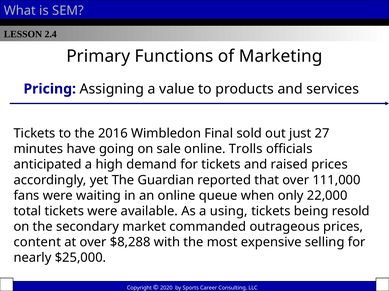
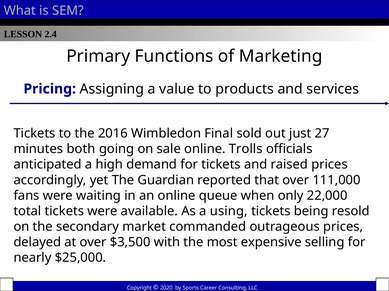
have: have -> both (81, 149)
content: content -> delayed (37, 243)
$8,288: $8,288 -> $3,500 (130, 243)
